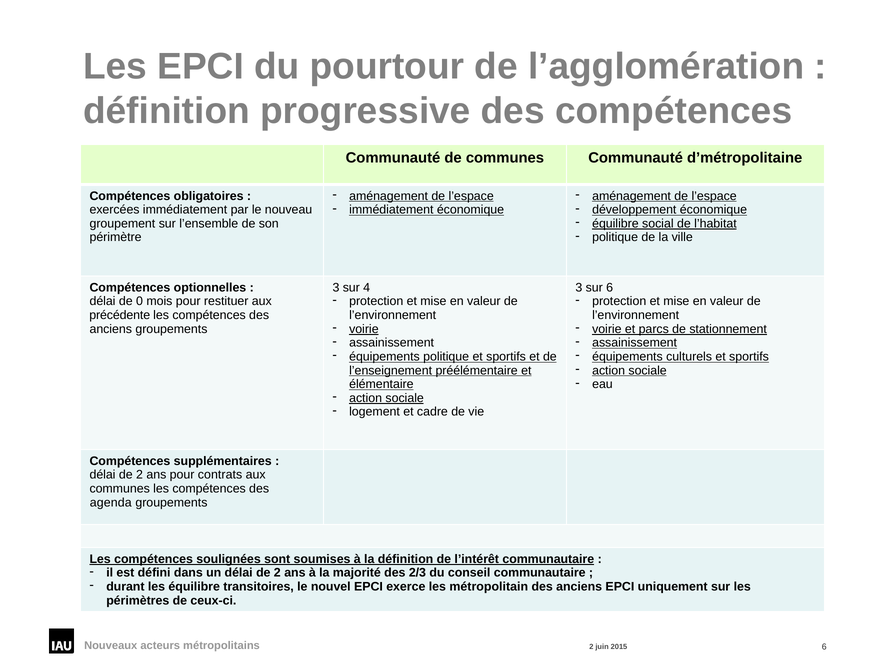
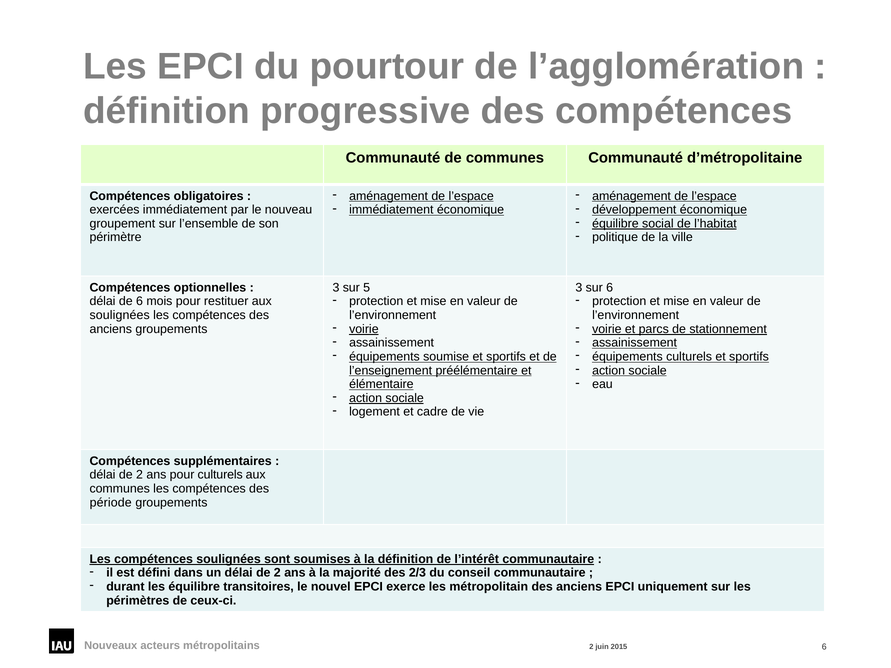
4: 4 -> 5 (367, 288)
de 0: 0 -> 6 (140, 301)
précédente: précédente -> soulignées (120, 315)
équipements politique: politique -> soumise (446, 357)
pour contrats: contrats -> culturels (220, 475)
agenda: agenda -> période (111, 503)
